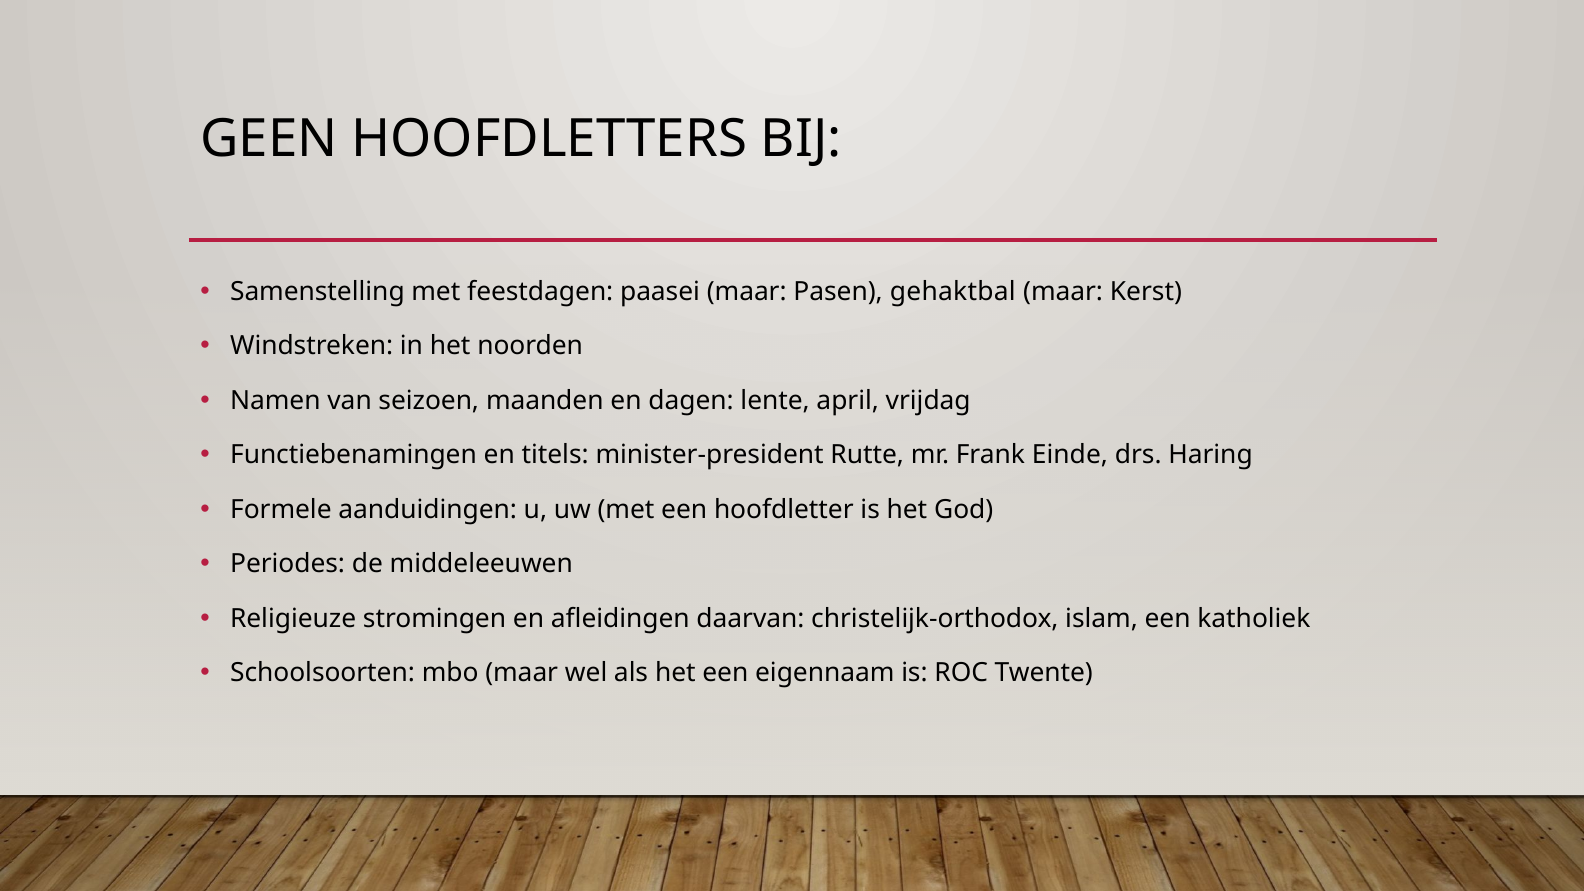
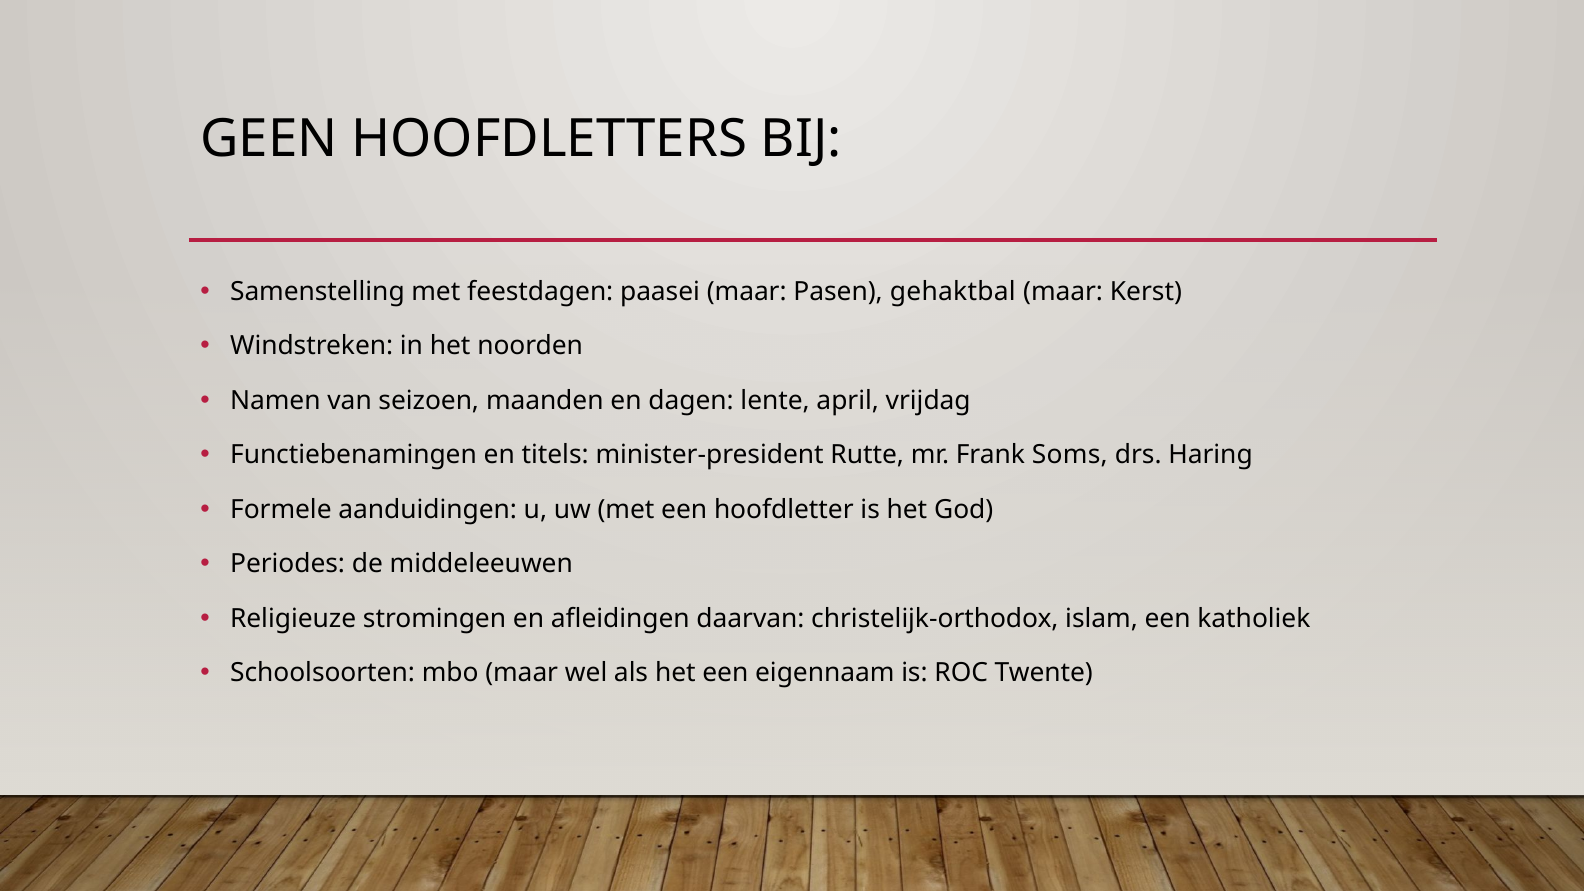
Einde: Einde -> Soms (1070, 455)
